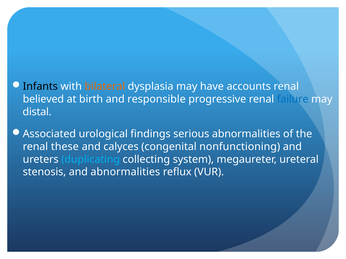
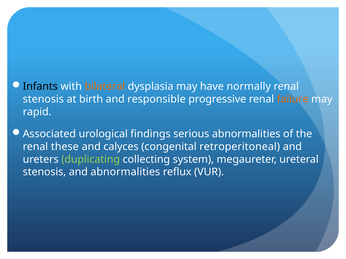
accounts: accounts -> normally (249, 87)
believed: believed -> stenosis (43, 99)
failure colour: blue -> orange (293, 99)
distal: distal -> rapid (37, 112)
nonfunctioning: nonfunctioning -> retroperitoneal (240, 147)
duplicating colour: light blue -> light green (91, 160)
